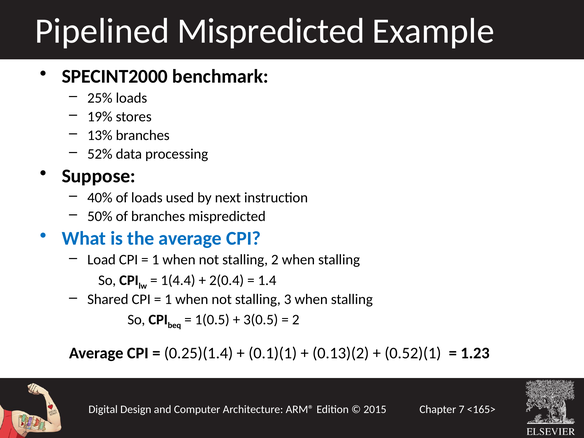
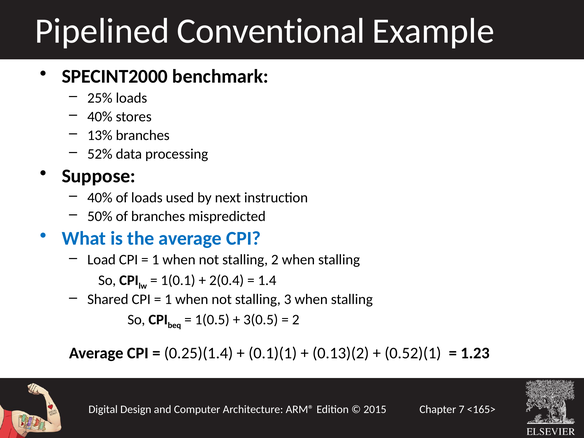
Pipelined Mispredicted: Mispredicted -> Conventional (271, 31)
19%: 19% -> 40% (100, 117)
1(4.4: 1(4.4 -> 1(0.1 (178, 280)
